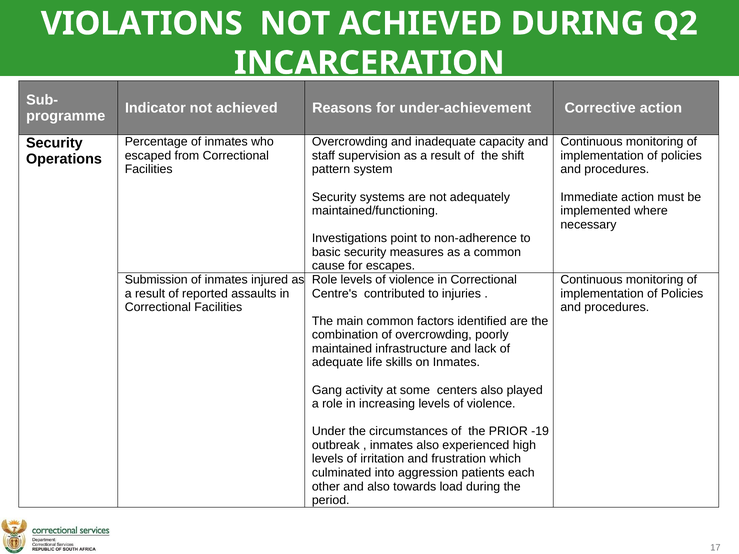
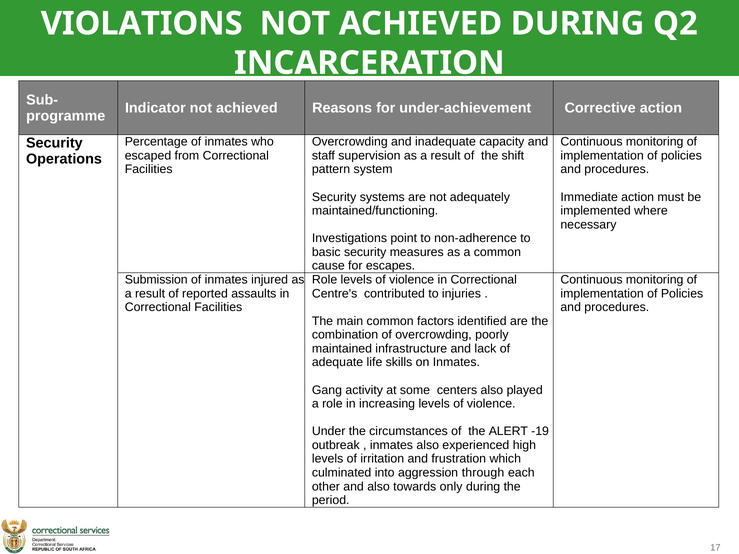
PRIOR: PRIOR -> ALERT (508, 432)
patients: patients -> through (483, 473)
load: load -> only (451, 487)
